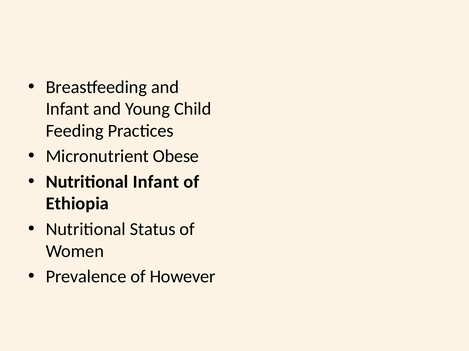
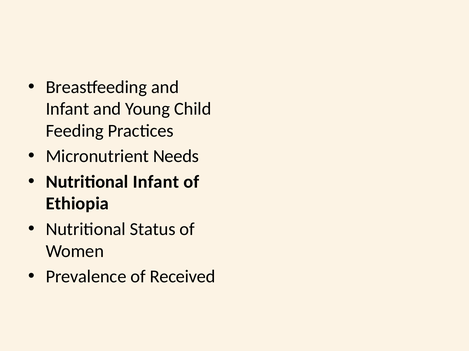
Obese: Obese -> Needs (176, 157)
However: However -> Received (183, 277)
